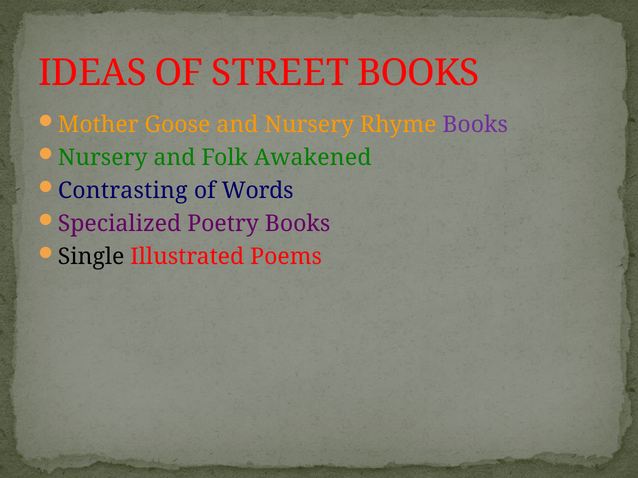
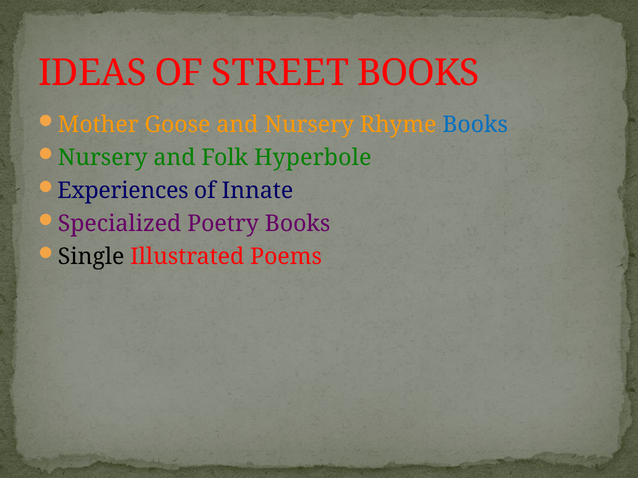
Books colour: purple -> blue (475, 125)
Awakened: Awakened -> Hyperbole (313, 158)
Contrasting: Contrasting -> Experiences (123, 191)
Words: Words -> Innate (258, 191)
